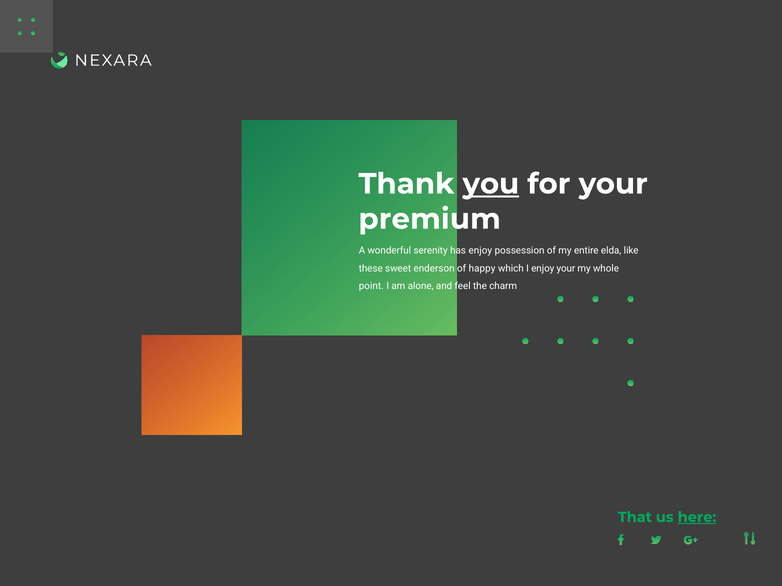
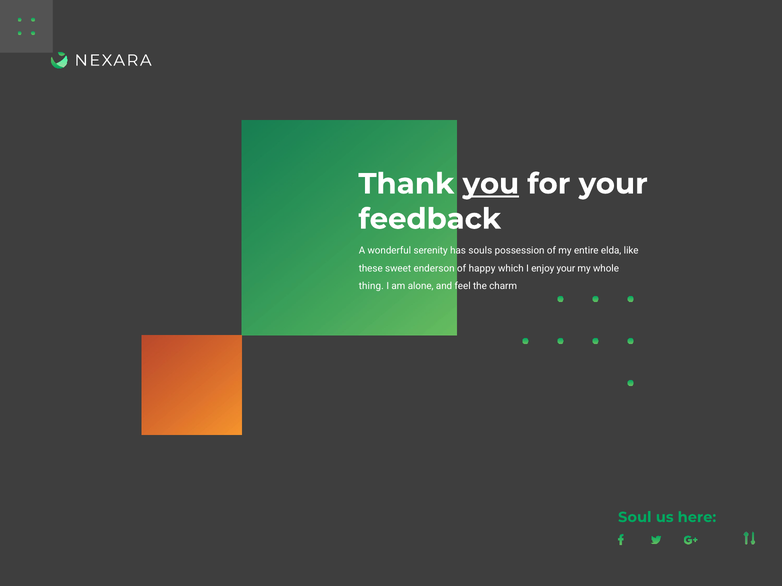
premium: premium -> feedback (430, 219)
has enjoy: enjoy -> souls (480, 251)
point: point -> thing (371, 286)
That: That -> Soul (635, 518)
here underline: present -> none (697, 518)
